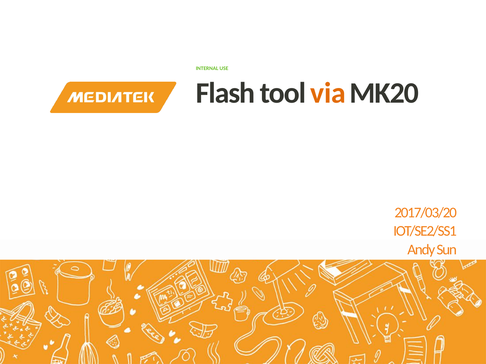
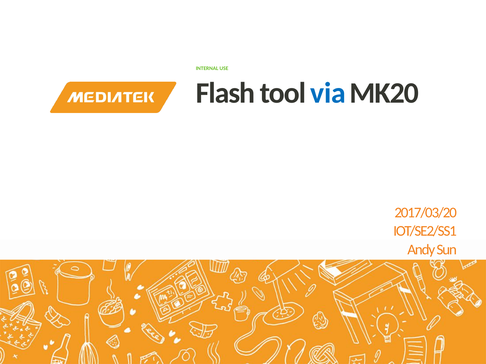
via colour: orange -> blue (328, 93)
